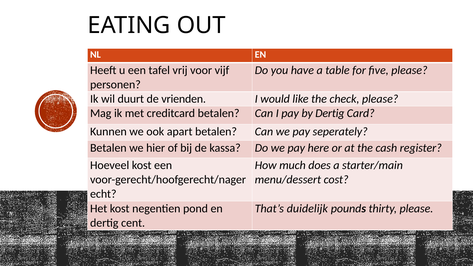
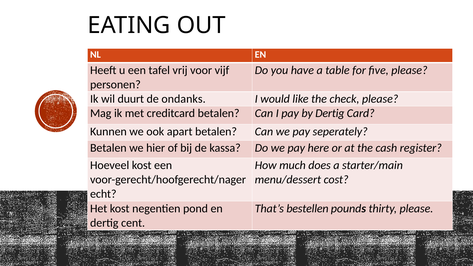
vrienden: vrienden -> ondanks (184, 99)
duidelijk: duidelijk -> bestellen (307, 209)
